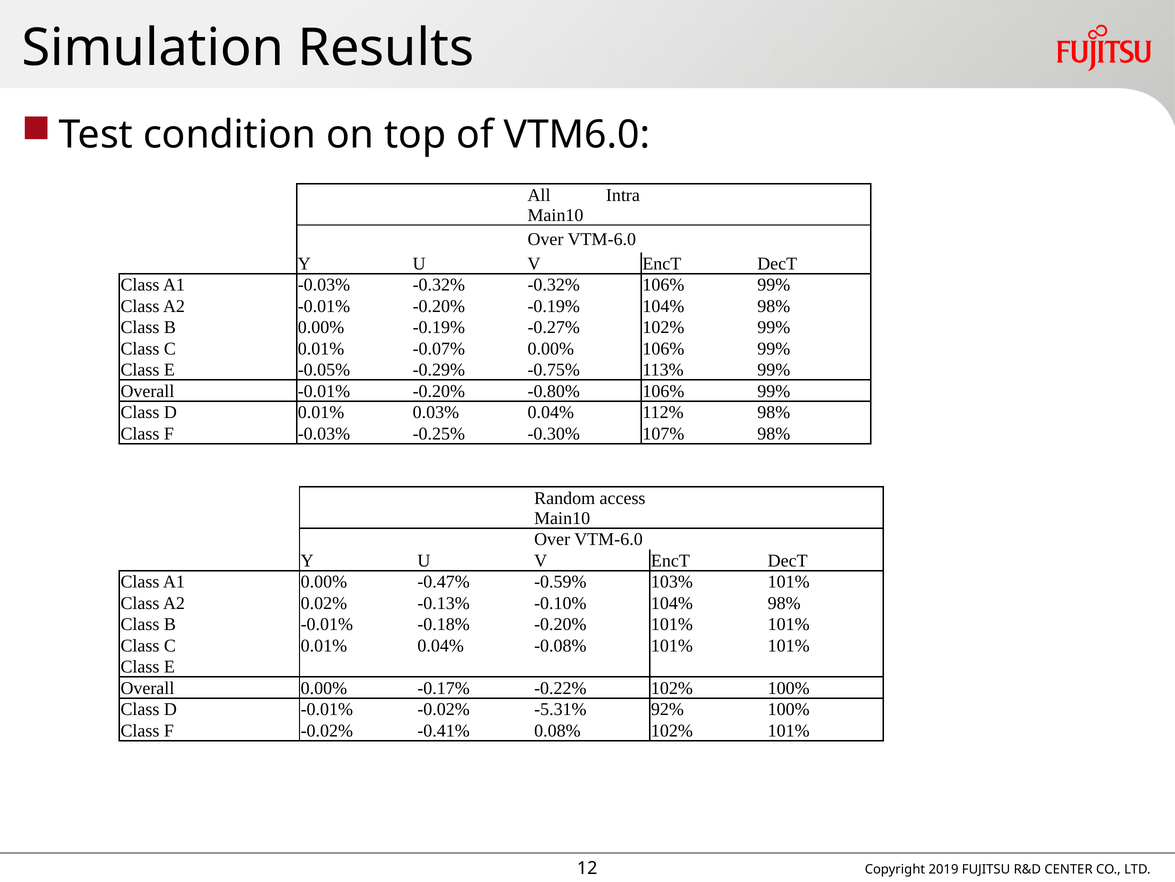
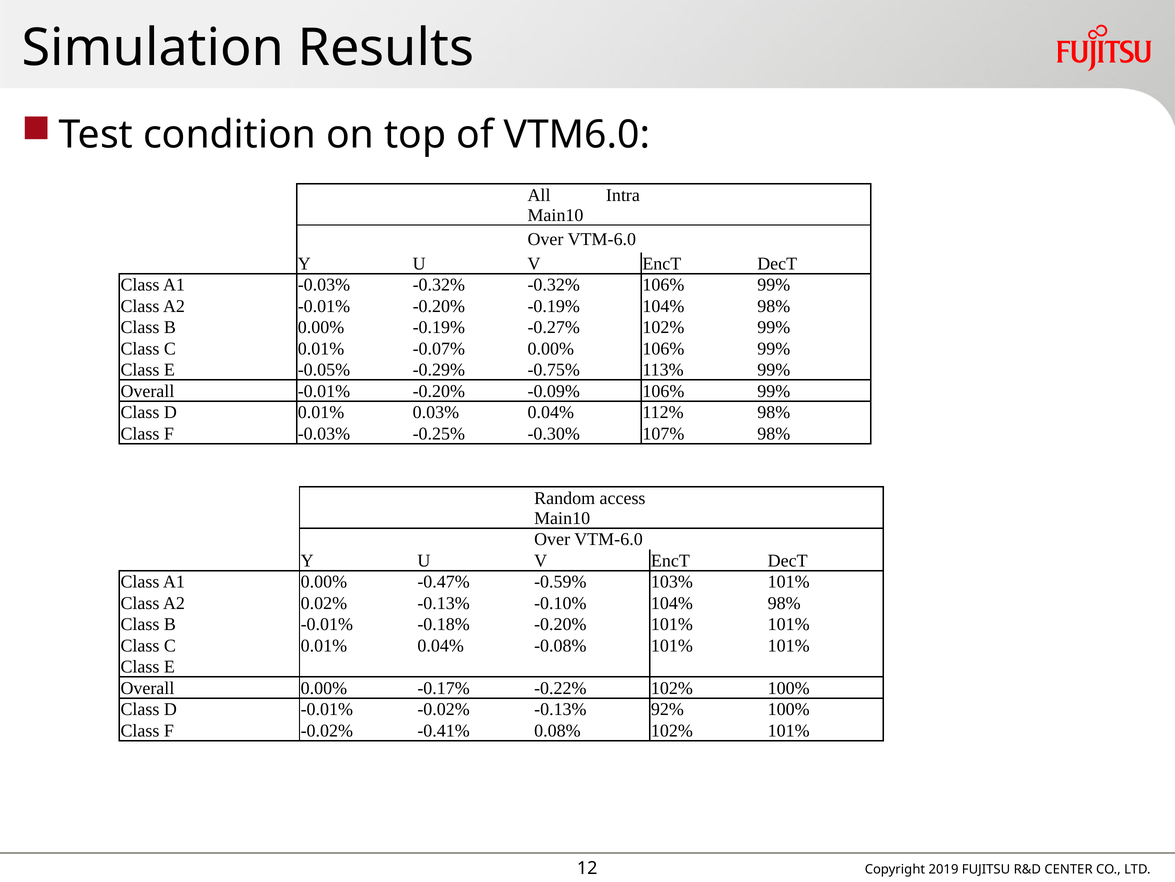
-0.80%: -0.80% -> -0.09% (554, 391)
-0.02% -5.31%: -5.31% -> -0.13% (560, 709)
